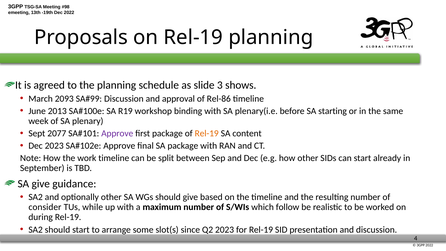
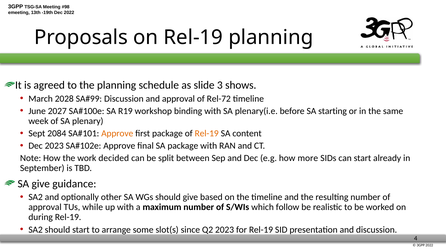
2093: 2093 -> 2028 (64, 99)
Rel-86: Rel-86 -> Rel-72 (219, 99)
2013: 2013 -> 2027 (57, 111)
2077: 2077 -> 2084 (57, 133)
Approve colour: purple -> orange (117, 133)
work timeline: timeline -> decided (114, 158)
how other: other -> more (308, 158)
consider: consider -> approval (45, 207)
